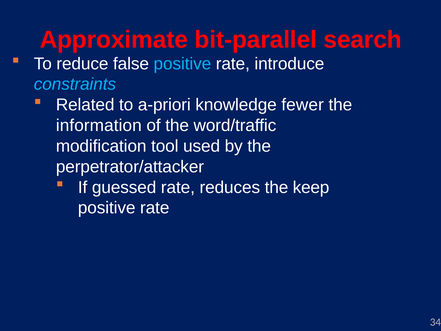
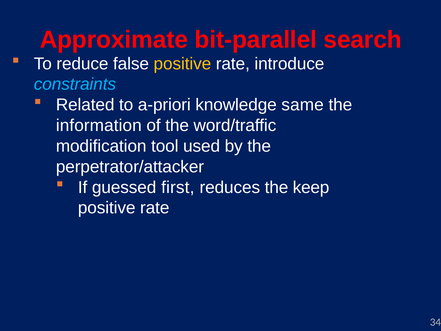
positive colour: light blue -> yellow (182, 64)
fewer: fewer -> same (303, 105)
guessed rate: rate -> first (178, 187)
